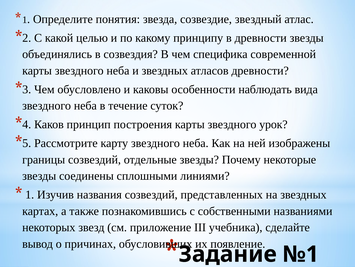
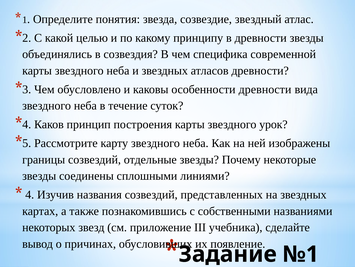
особенности наблюдать: наблюдать -> древности (265, 89)
1: 1 -> 4 (30, 194)
